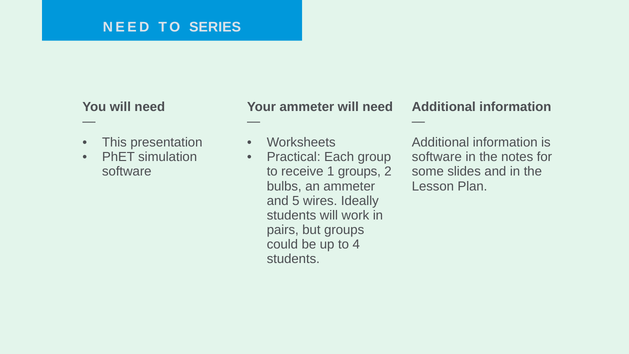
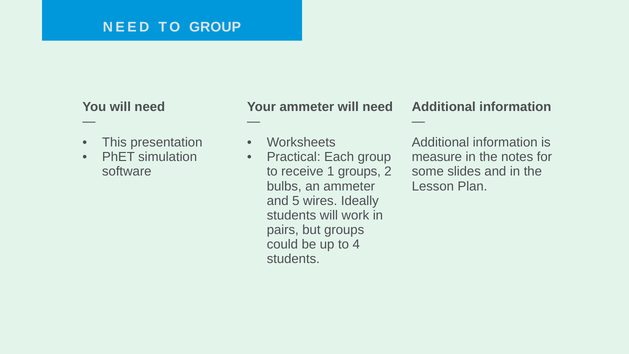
TO SERIES: SERIES -> GROUP (215, 27)
software: software -> measure (437, 157)
